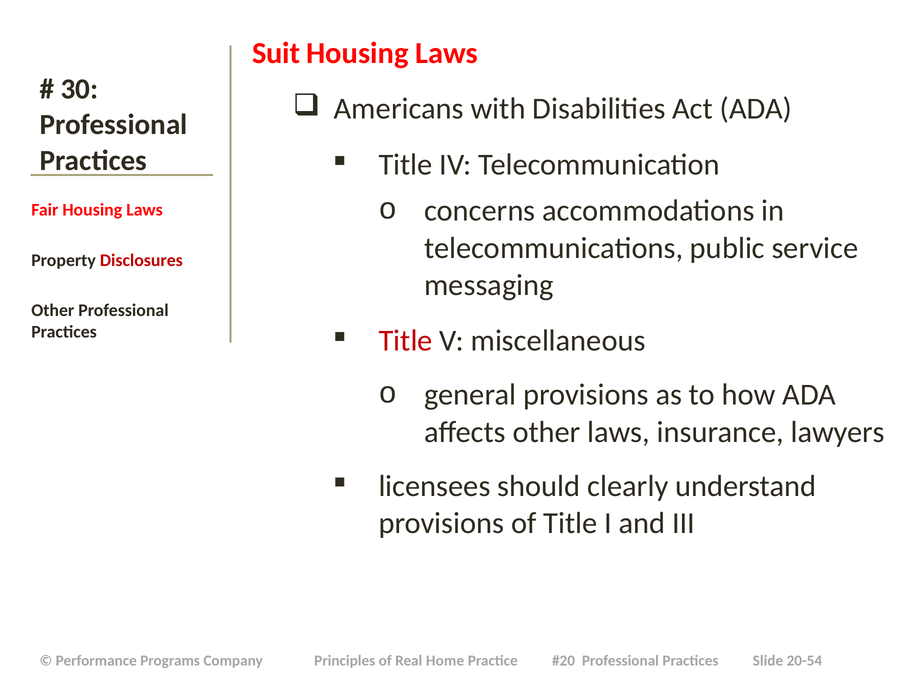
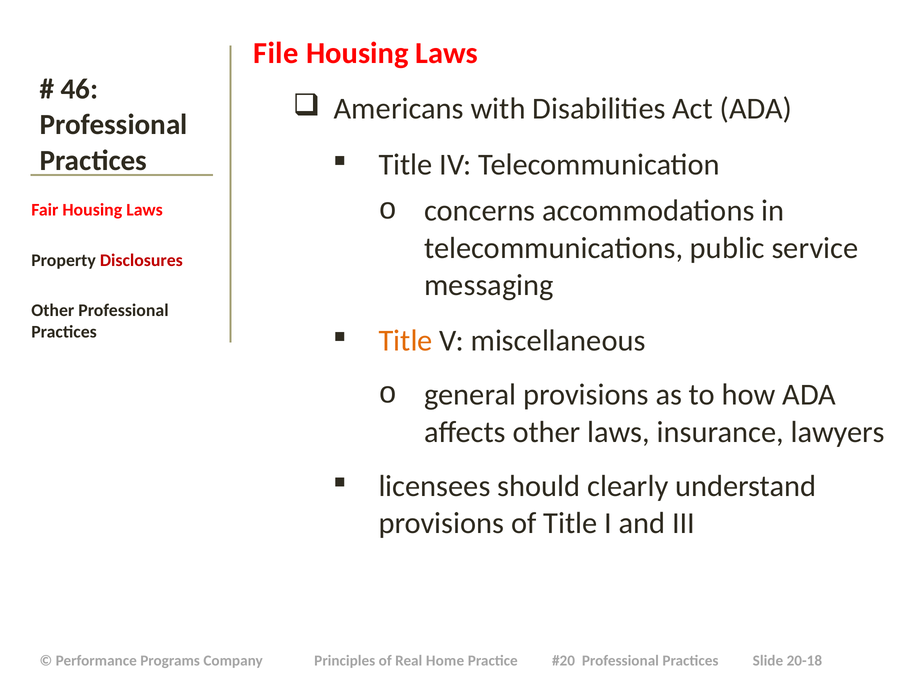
Suit: Suit -> File (276, 53)
30: 30 -> 46 (79, 89)
Title colour: red -> orange (406, 341)
20-54: 20-54 -> 20-18 (804, 661)
